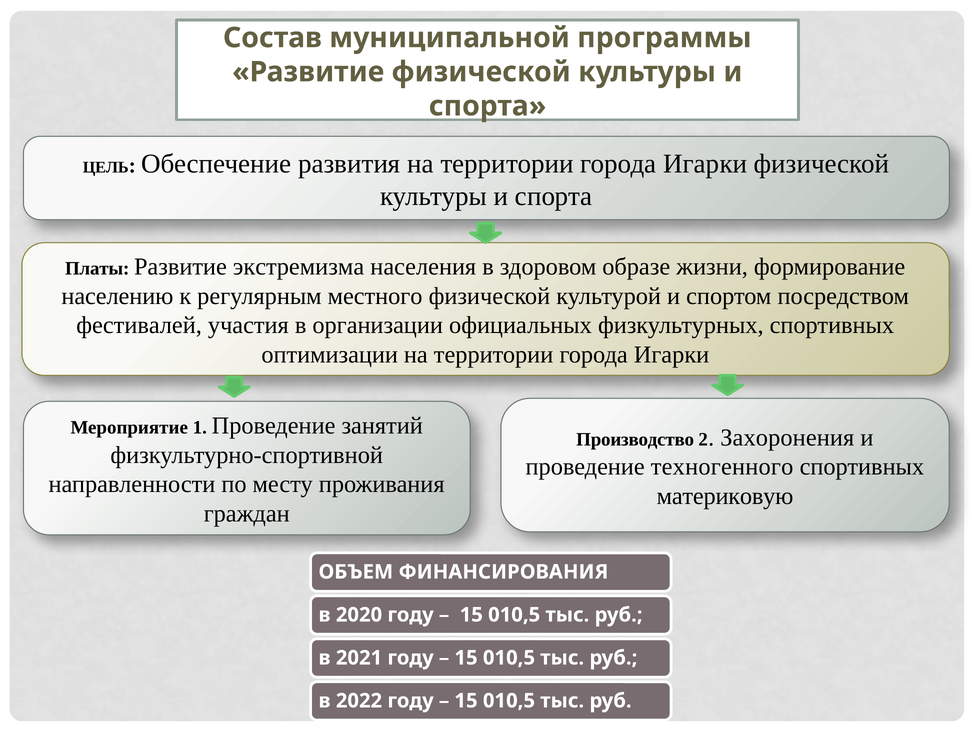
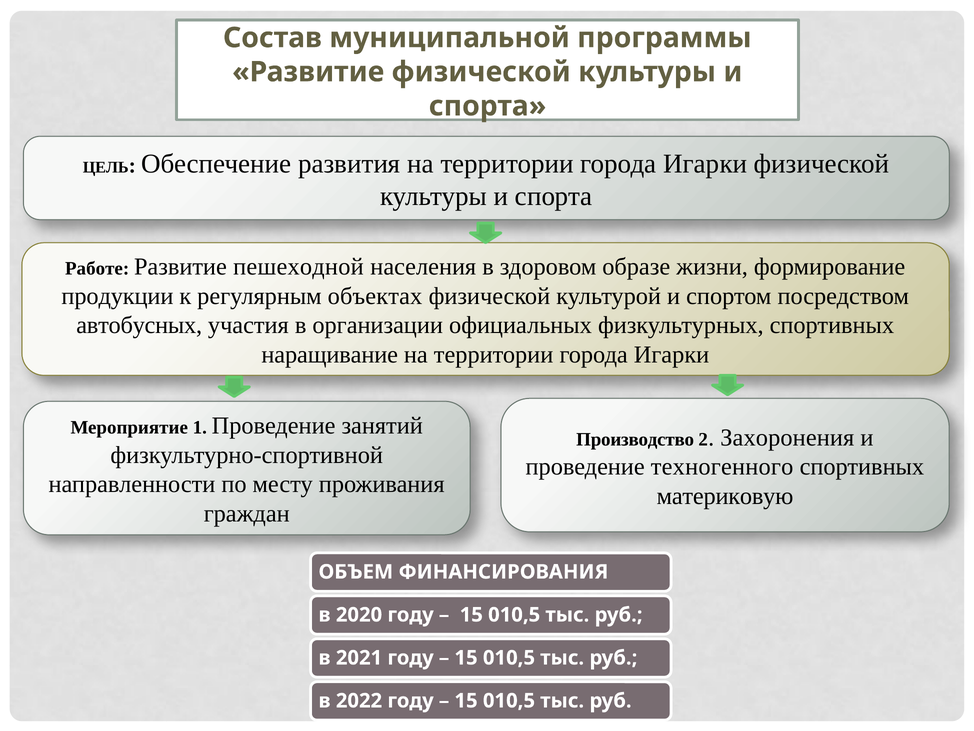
Платы: Платы -> Работе (97, 268)
экстремизма: экстремизма -> пешеходной (298, 267)
населению: населению -> продукции (117, 296)
местного: местного -> объектах (375, 296)
фестивалей: фестивалей -> автобусных (139, 325)
оптимизации: оптимизации -> наращивание (330, 354)
